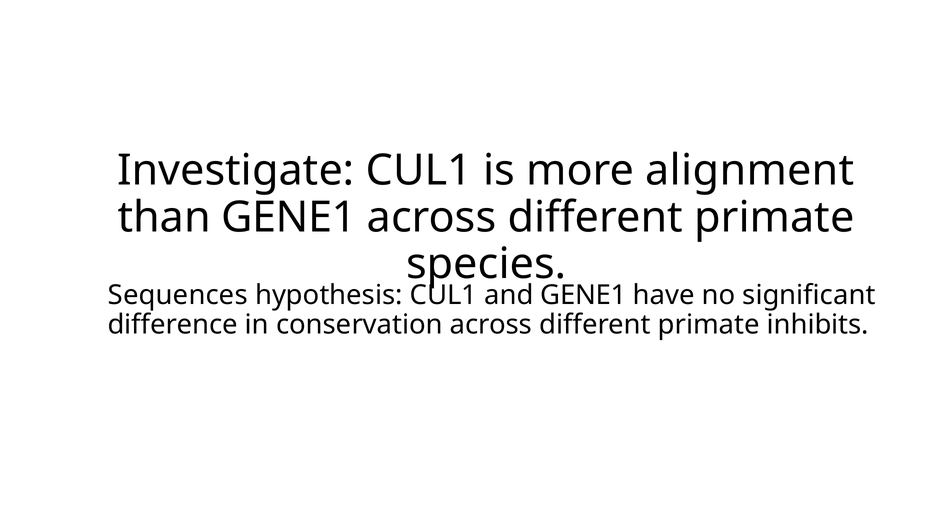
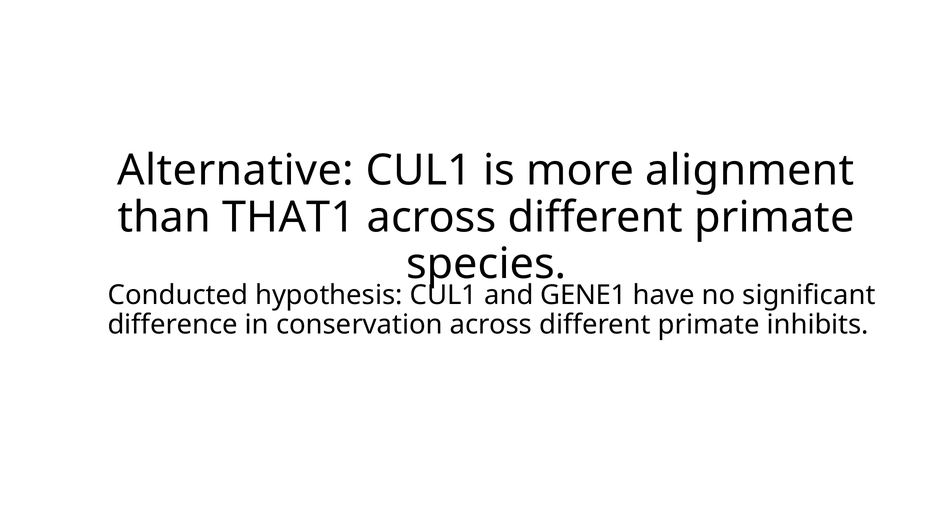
Investigate: Investigate -> Alternative (236, 171)
than GENE1: GENE1 -> THAT1 (289, 218)
Sequences: Sequences -> Conducted (178, 295)
